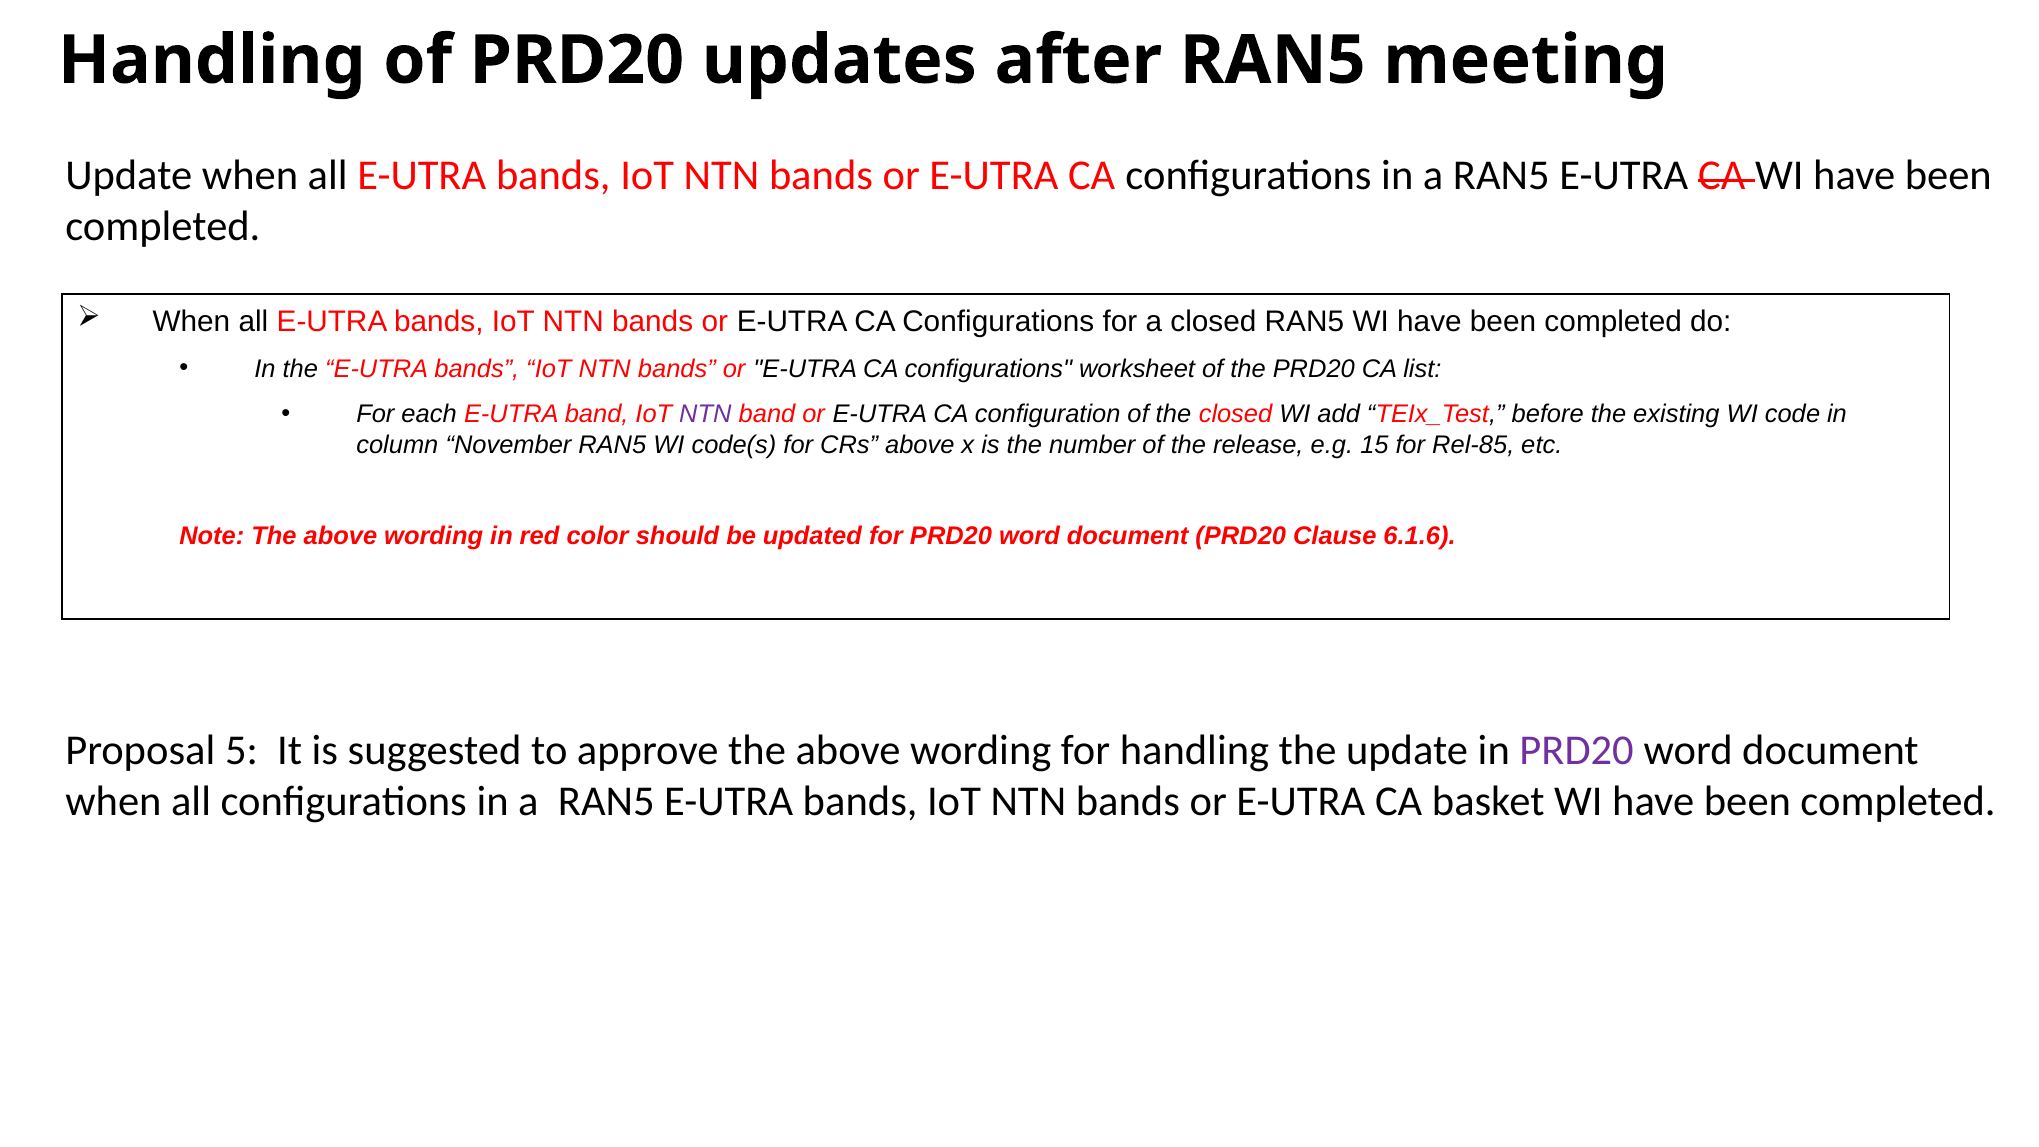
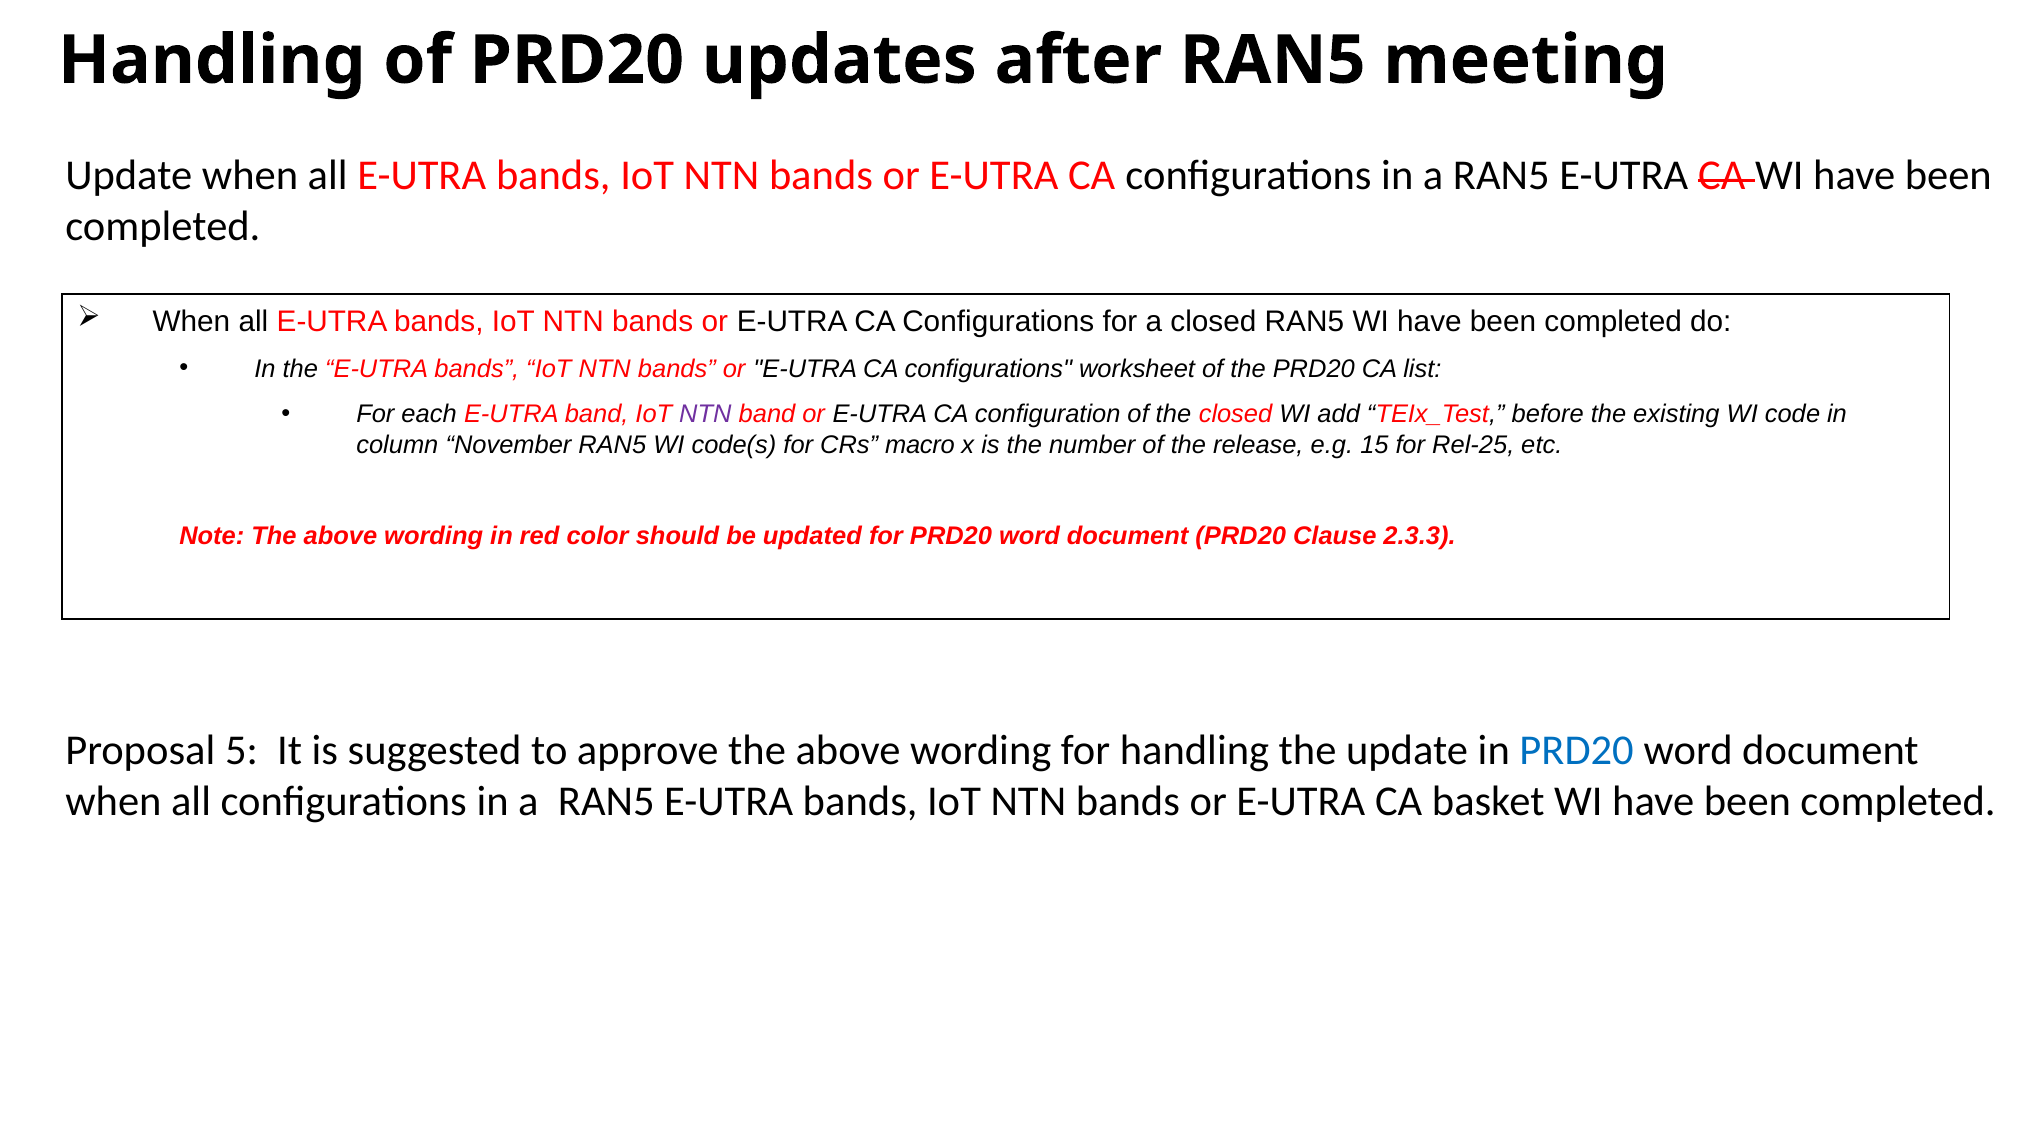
CRs above: above -> macro (920, 445)
Rel-85: Rel-85 -> Rel-25 (1473, 445)
6.1.6: 6.1.6 -> 2.3.3 (1420, 536)
PRD20 colour: purple -> blue (1577, 750)
